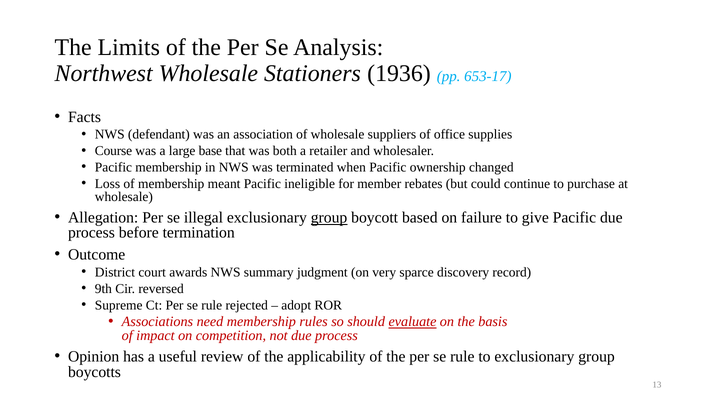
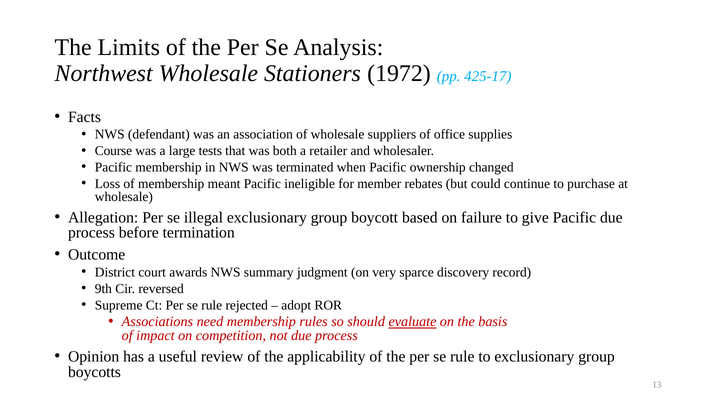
1936: 1936 -> 1972 (399, 73)
653-17: 653-17 -> 425-17 (488, 76)
base: base -> tests (210, 151)
group underline: present -> none (329, 217)
